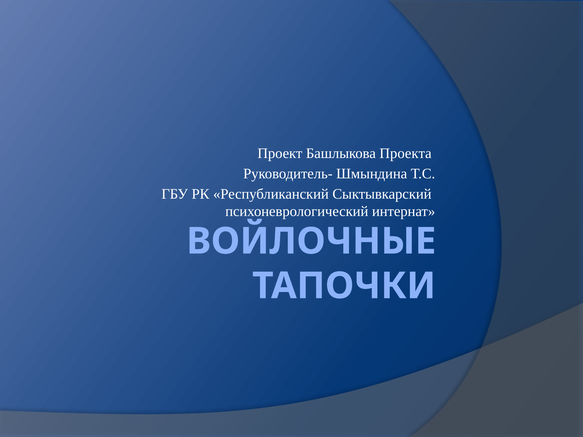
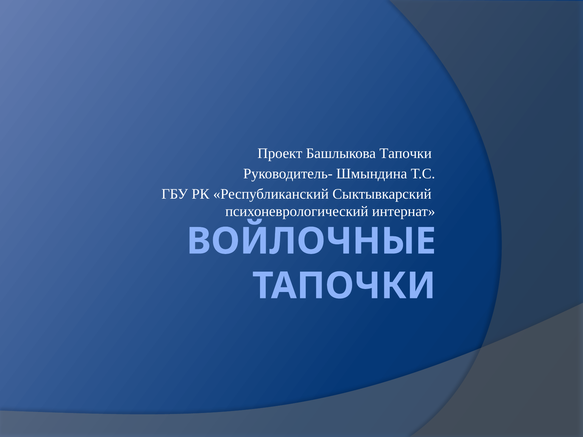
Башлыкова Проекта: Проекта -> Тапочки (406, 153)
